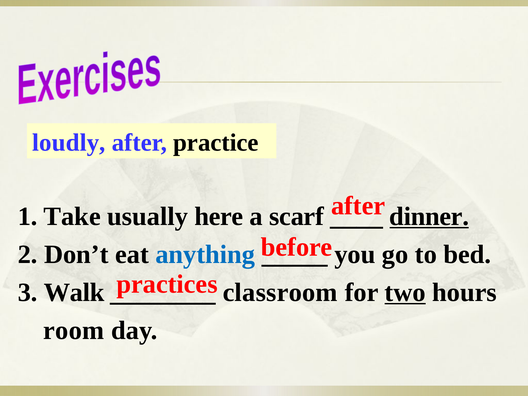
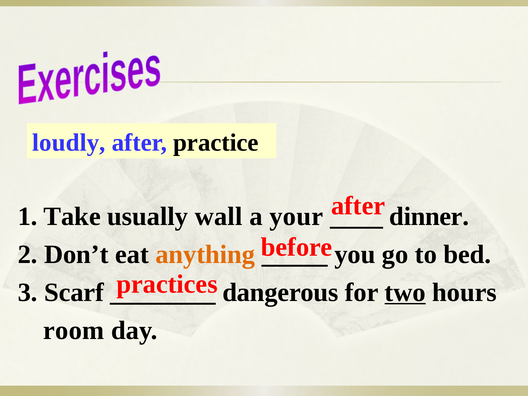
here: here -> wall (219, 216)
scarf: scarf -> your (296, 216)
dinner underline: present -> none (429, 216)
anything colour: blue -> orange (205, 254)
Walk: Walk -> Scarf (74, 292)
classroom: classroom -> dangerous (280, 292)
